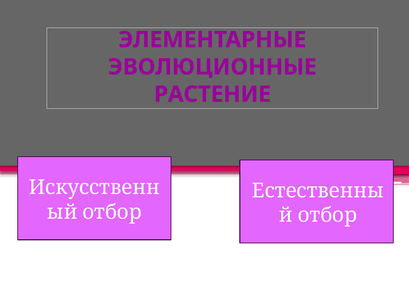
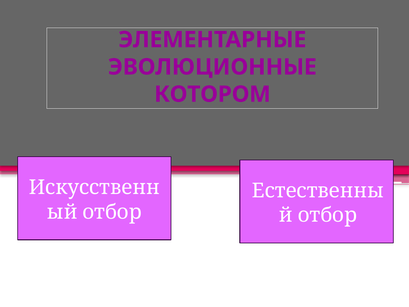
РАСТЕНИЕ: РАСТЕНИЕ -> КОТОРОМ (212, 94)
